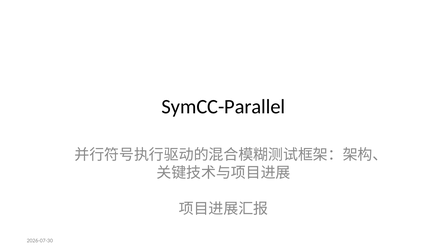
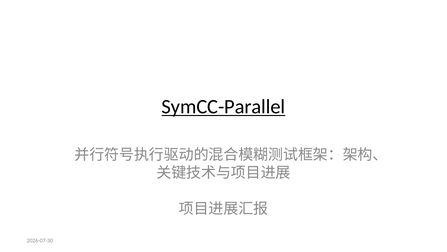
SymCC-Parallel underline: none -> present (223, 106)
